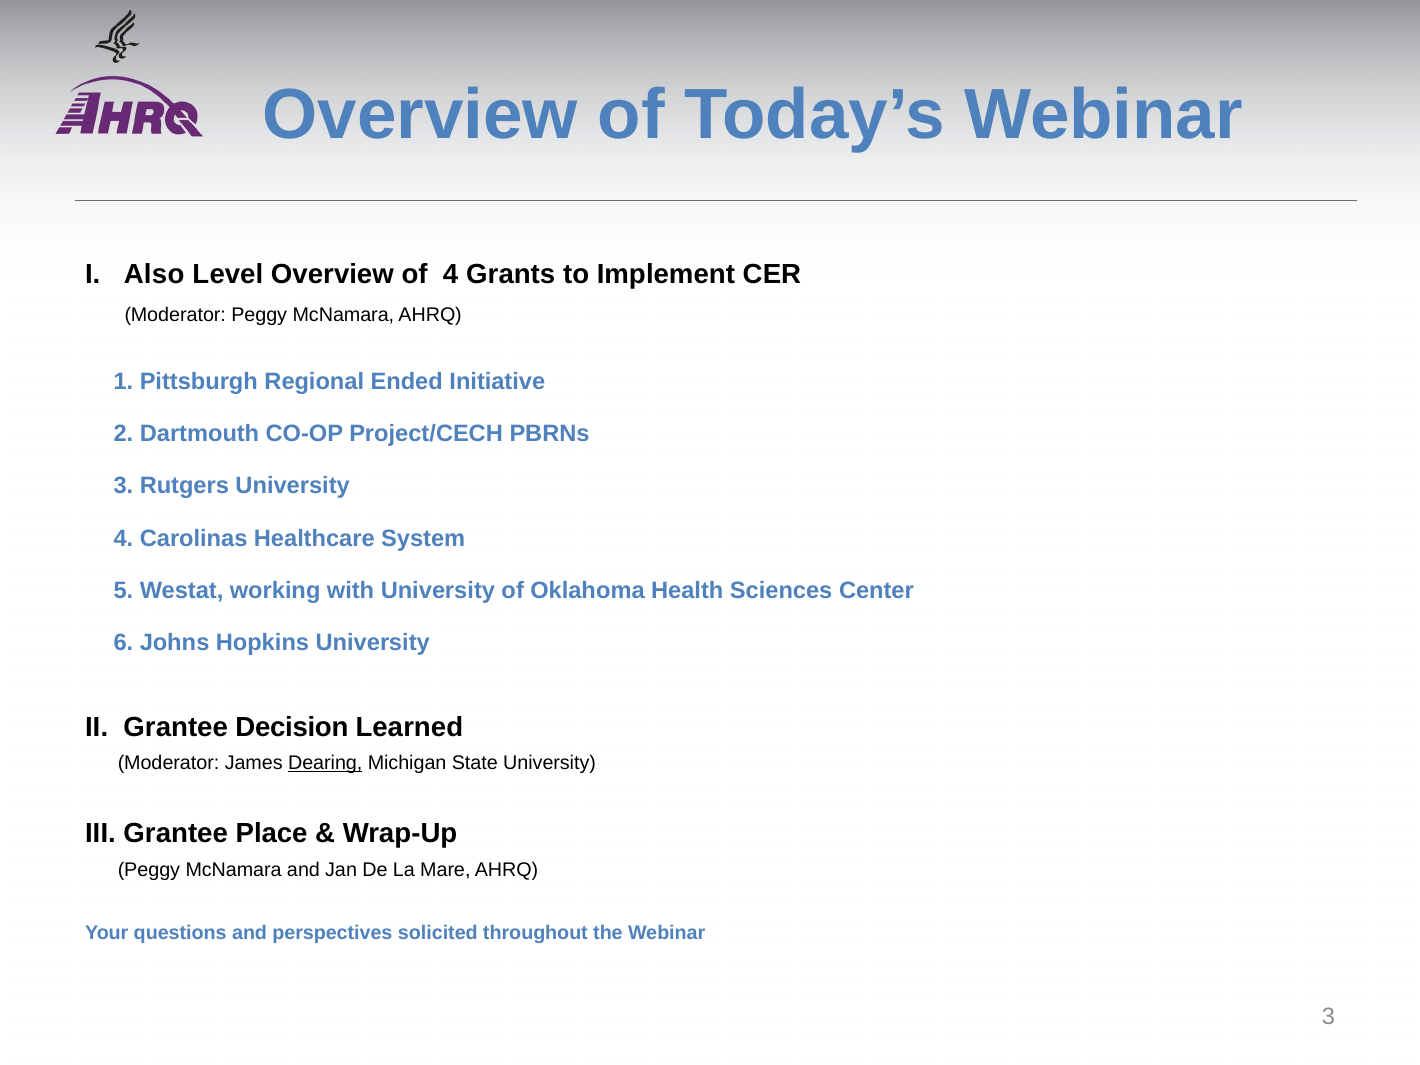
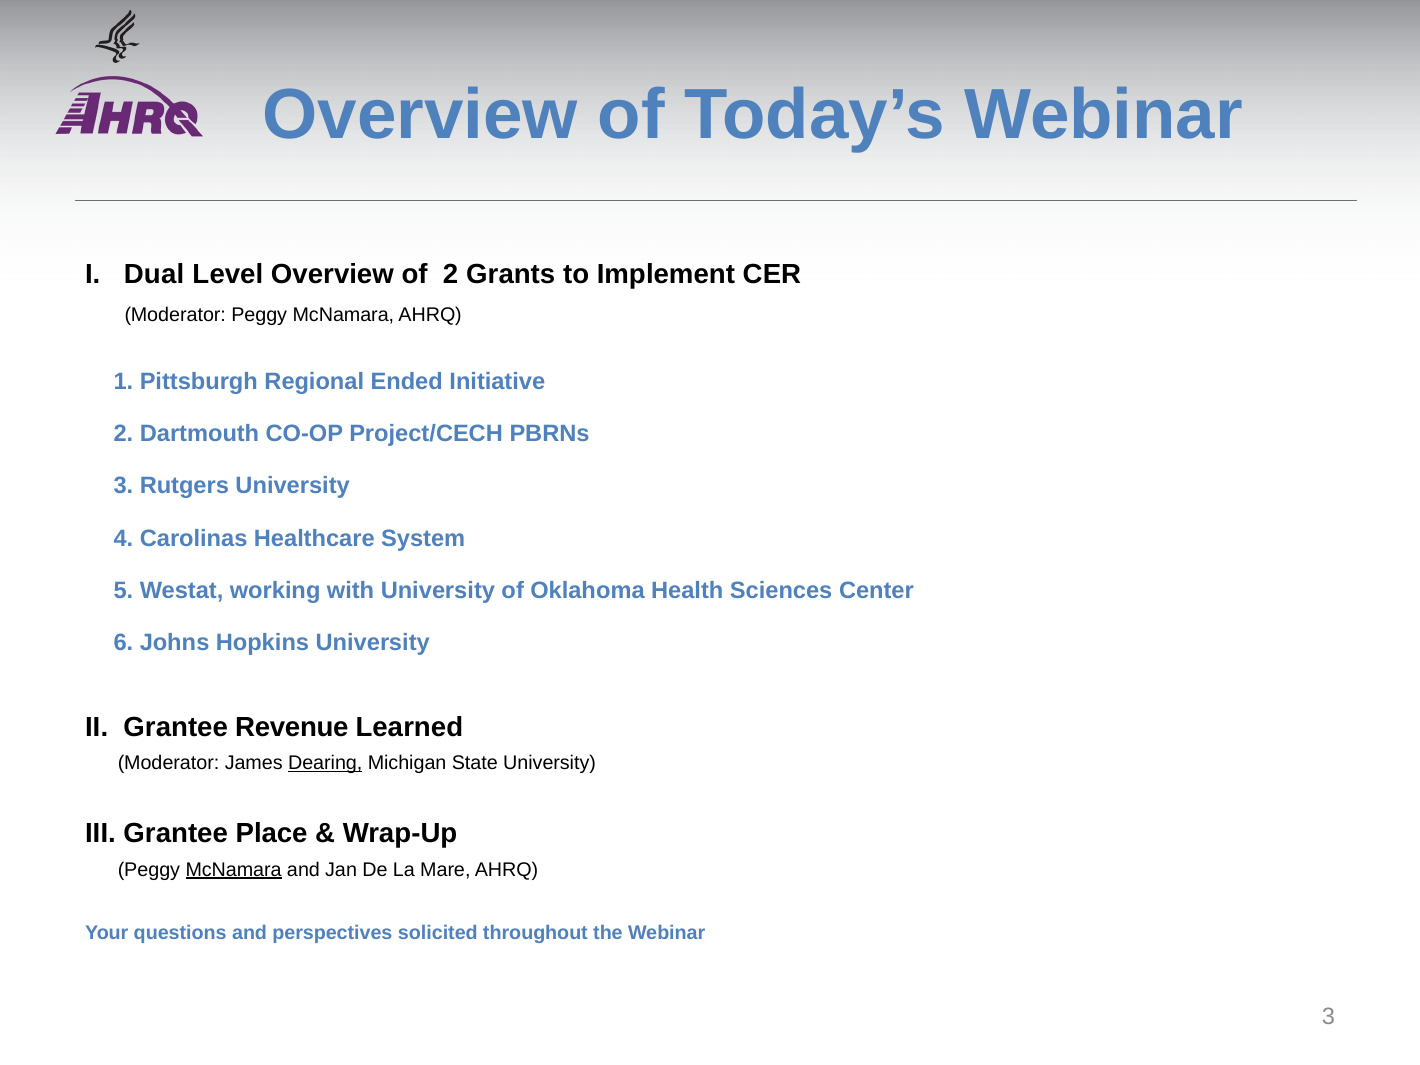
Also: Also -> Dual (154, 274)
of 4: 4 -> 2 (451, 274)
Decision: Decision -> Revenue (292, 727)
McNamara underline: none -> present (234, 870)
